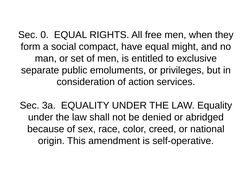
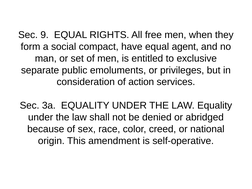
0: 0 -> 9 (45, 35)
might: might -> agent (185, 47)
